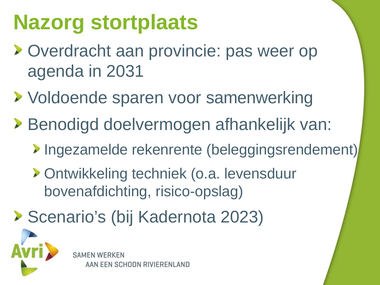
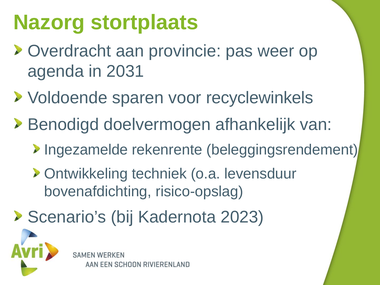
samenwerking: samenwerking -> recyclewinkels (260, 98)
